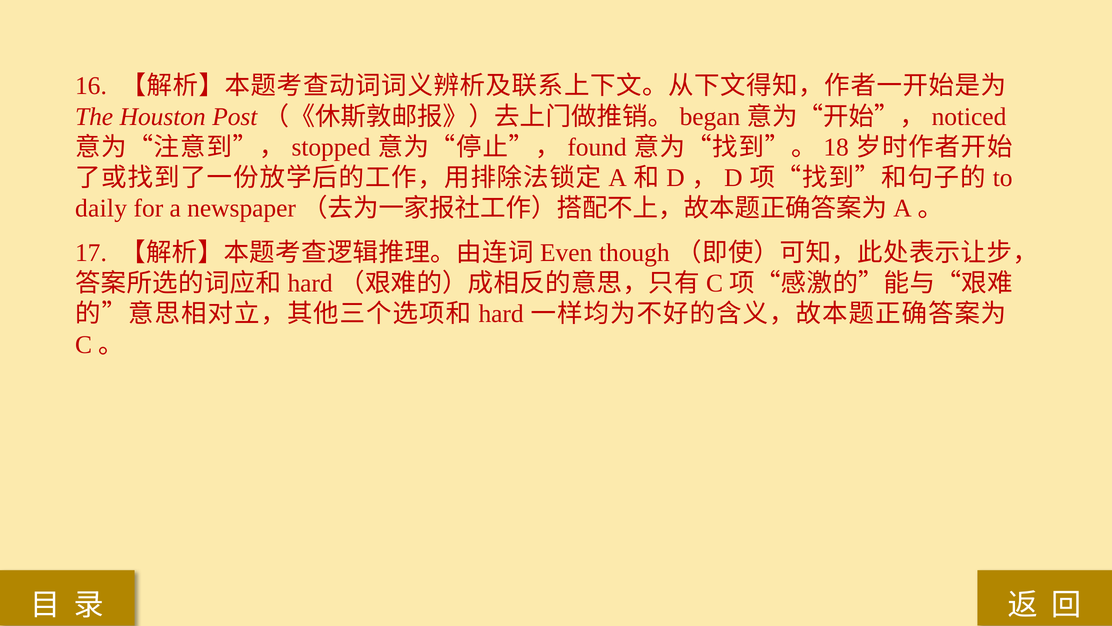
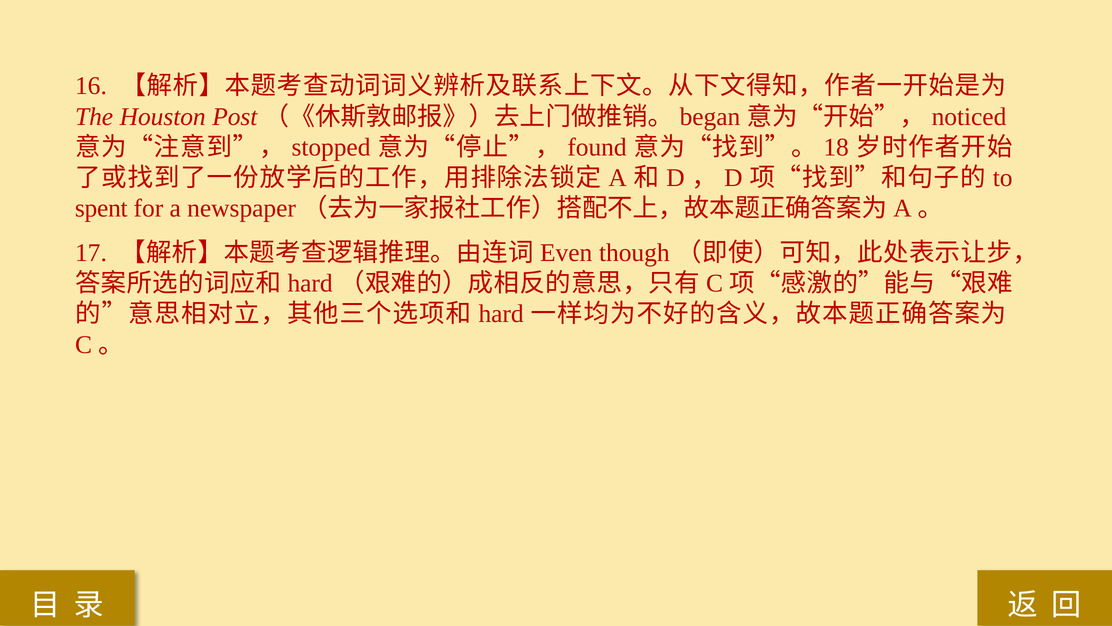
daily: daily -> spent (101, 208)
